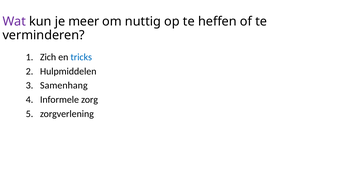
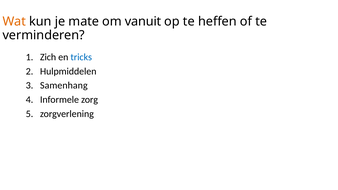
Wat colour: purple -> orange (14, 22)
meer: meer -> mate (84, 22)
nuttig: nuttig -> vanuit (143, 22)
